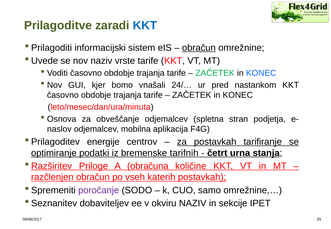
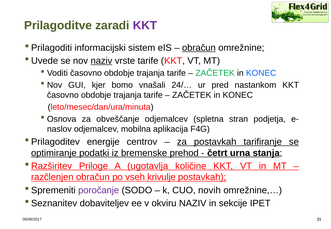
KKT colour: blue -> purple (145, 25)
naziv underline: none -> present (101, 61)
tarifnih: tarifnih -> prehod (184, 153)
obračuna: obračuna -> ugotavlja (148, 166)
katerih: katerih -> krivulje (161, 177)
samo: samo -> novih (209, 190)
